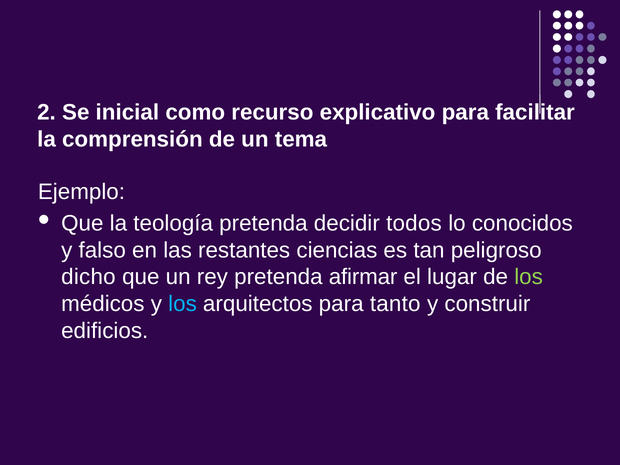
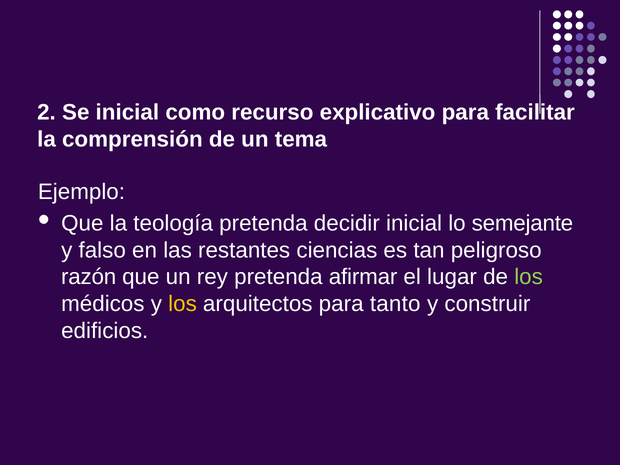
decidir todos: todos -> inicial (414, 223)
conocidos: conocidos -> semejante (522, 223)
dicho: dicho -> razón (89, 277)
los colour: light blue -> yellow (183, 304)
